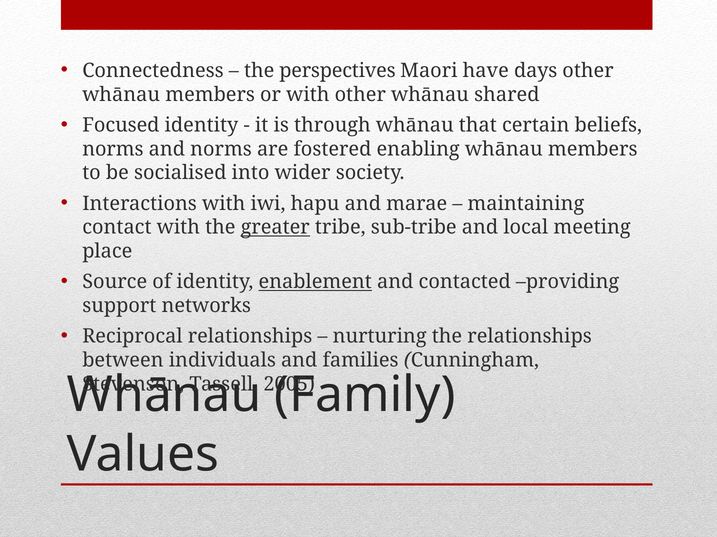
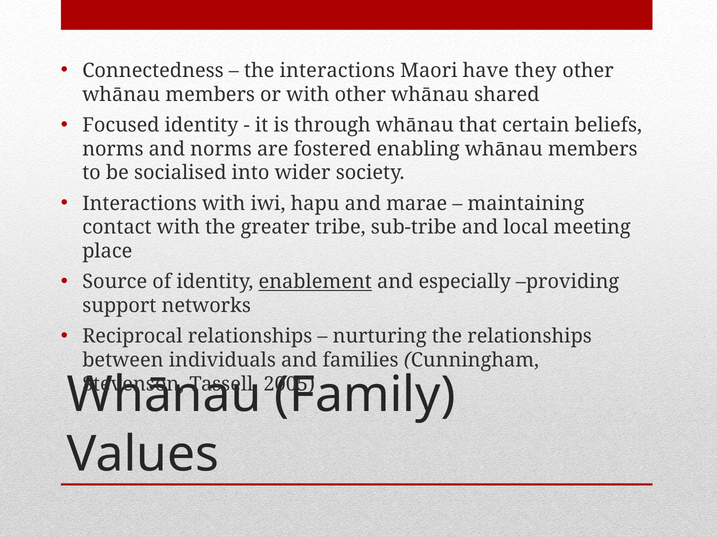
the perspectives: perspectives -> interactions (337, 71)
days: days -> they (536, 71)
greater underline: present -> none (275, 228)
contacted: contacted -> especially (465, 282)
